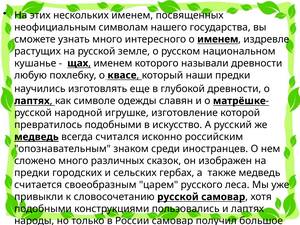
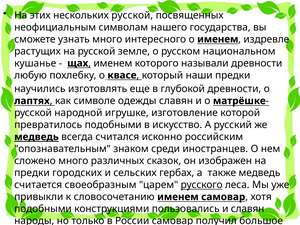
нескольких именем: именем -> русской (132, 15)
русского underline: none -> present (202, 185)
словосочетанию русской: русской -> именем (178, 197)
и лаптях: лаптях -> славян (248, 209)
